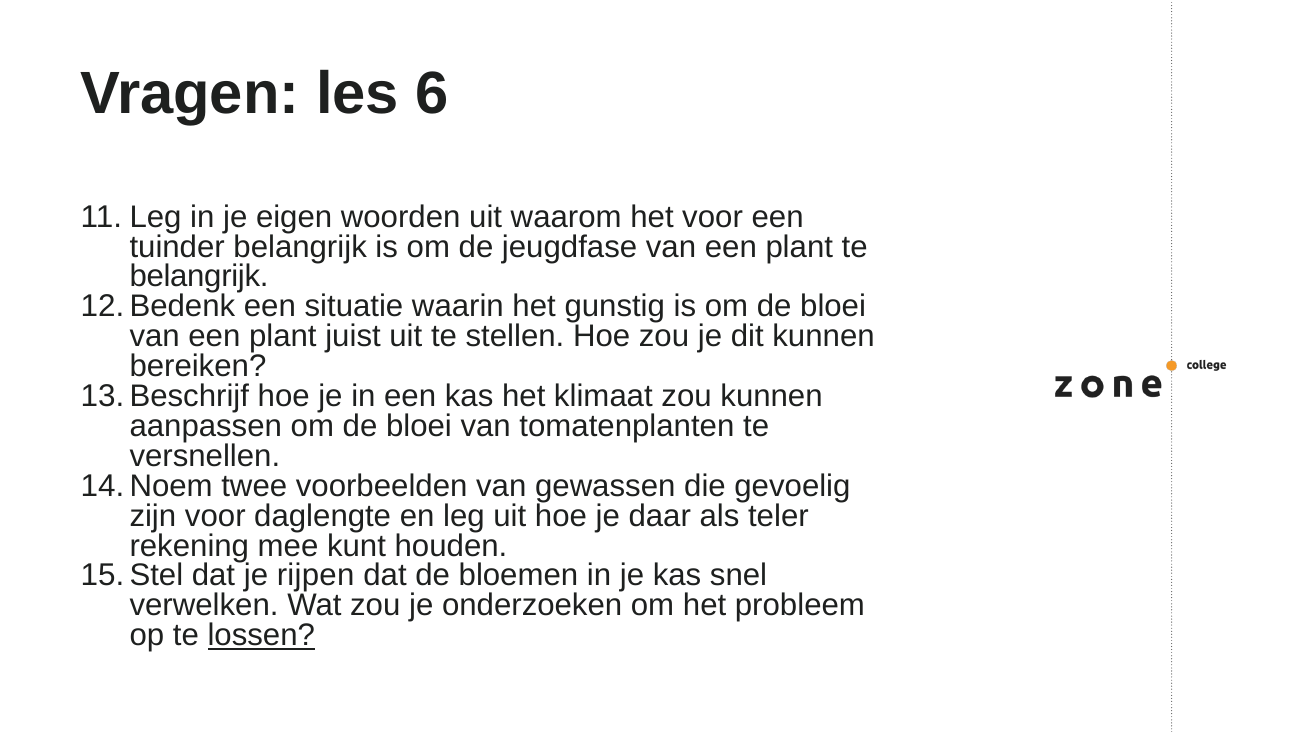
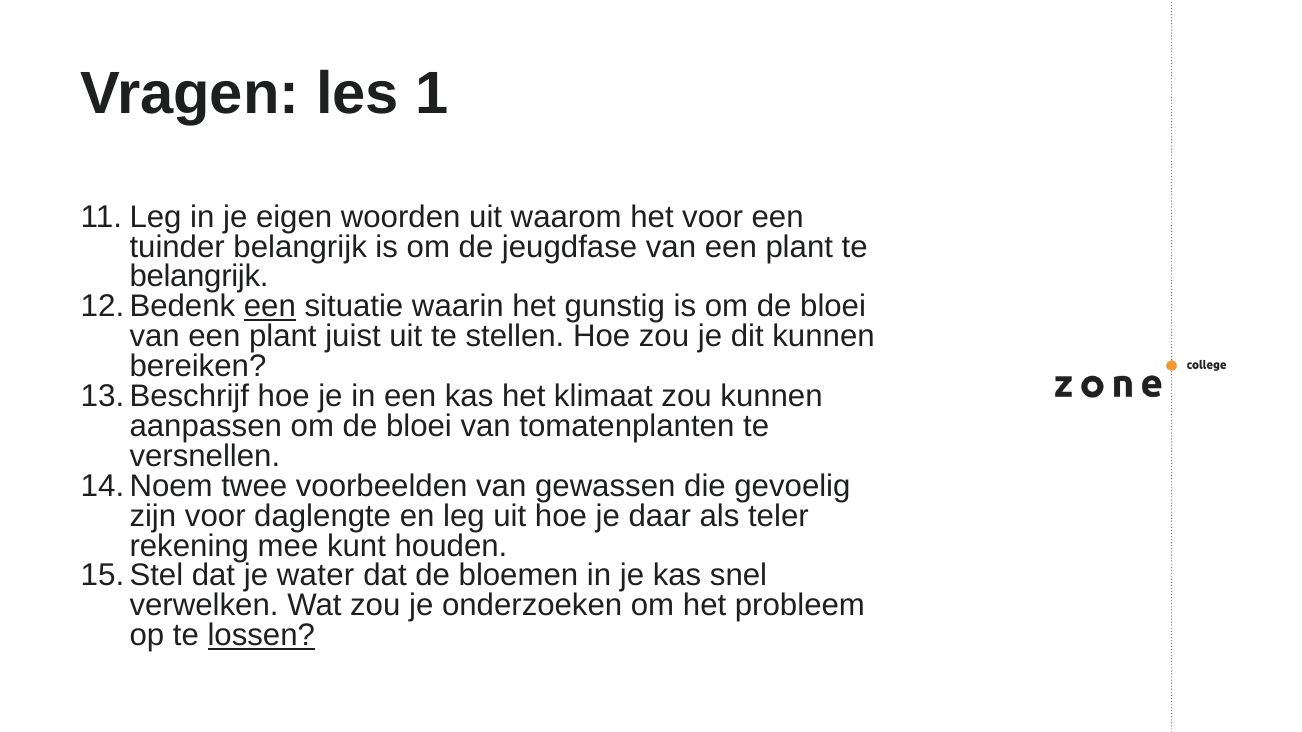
6: 6 -> 1 (432, 93)
een underline: none -> present (270, 307)
rijpen: rijpen -> water (316, 576)
